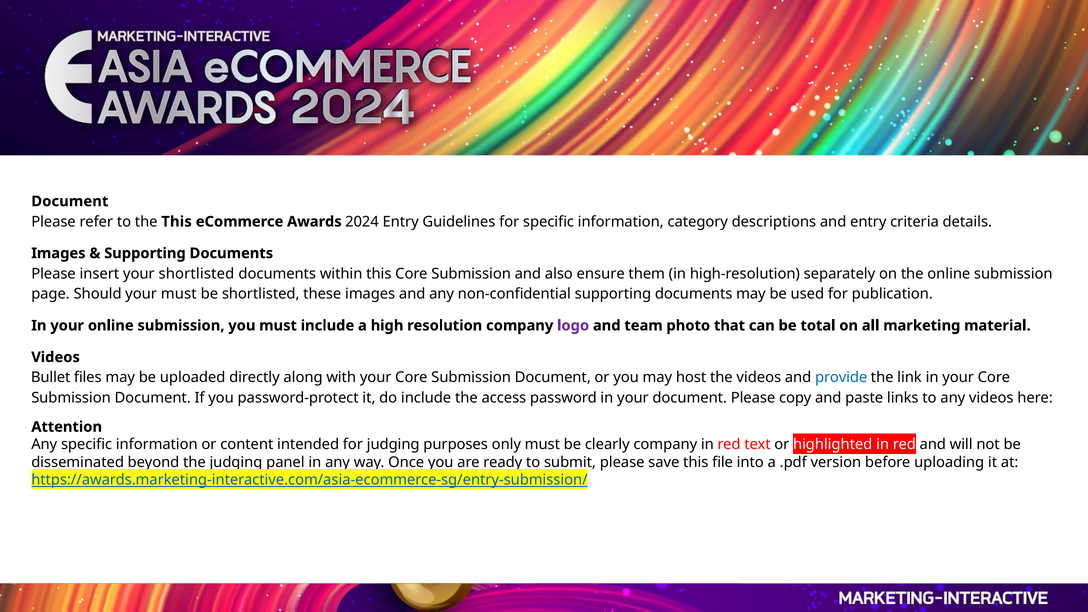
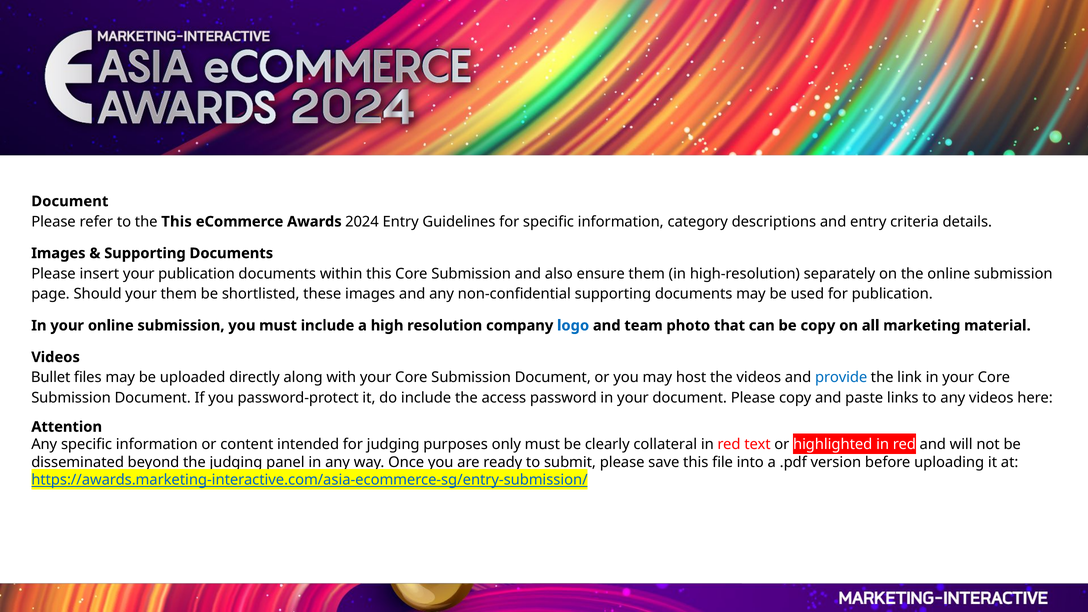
your shortlisted: shortlisted -> publication (197, 274)
your must: must -> them (179, 294)
logo colour: purple -> blue (573, 326)
be total: total -> copy (818, 326)
clearly company: company -> collateral (665, 445)
